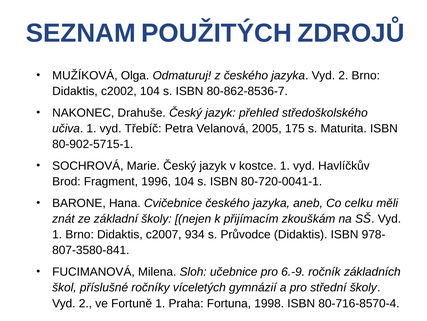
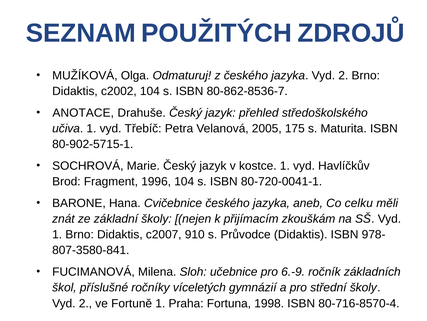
NAKONEC: NAKONEC -> ANOTACE (83, 113)
934: 934 -> 910 (195, 234)
